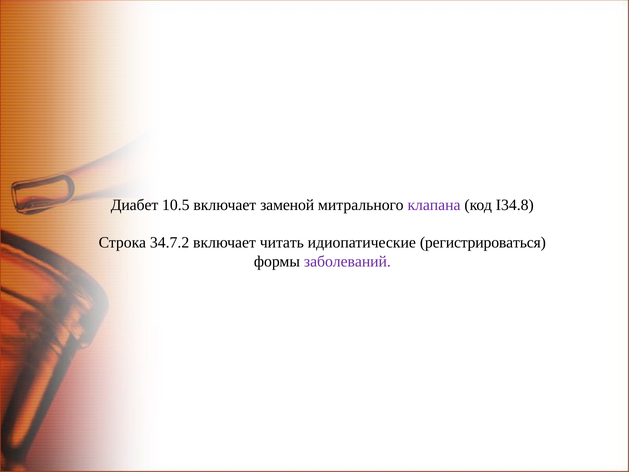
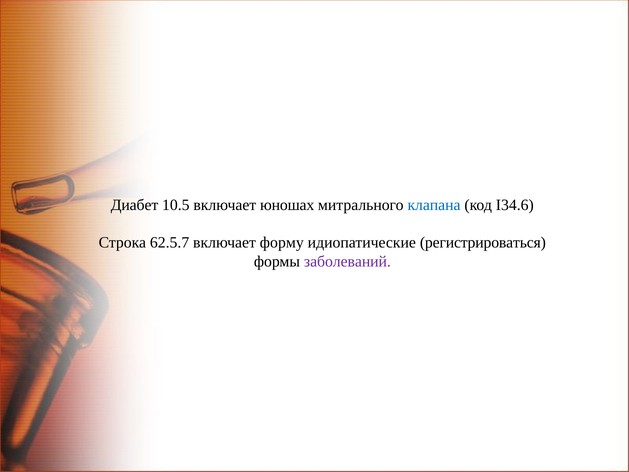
заменой: заменой -> юношах (287, 205)
клапана colour: purple -> blue (434, 205)
I34.8: I34.8 -> I34.6 (515, 205)
34.7.2: 34.7.2 -> 62.5.7 (170, 243)
читать: читать -> форму (282, 243)
